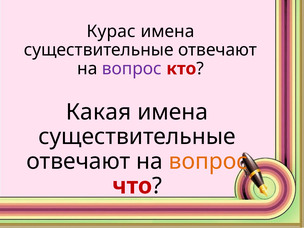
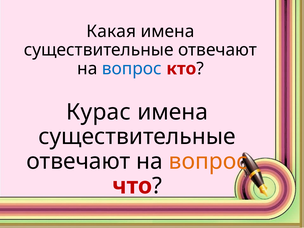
Курас: Курас -> Какая (111, 31)
вопрос colour: purple -> blue (132, 69)
Какая: Какая -> Курас (98, 112)
